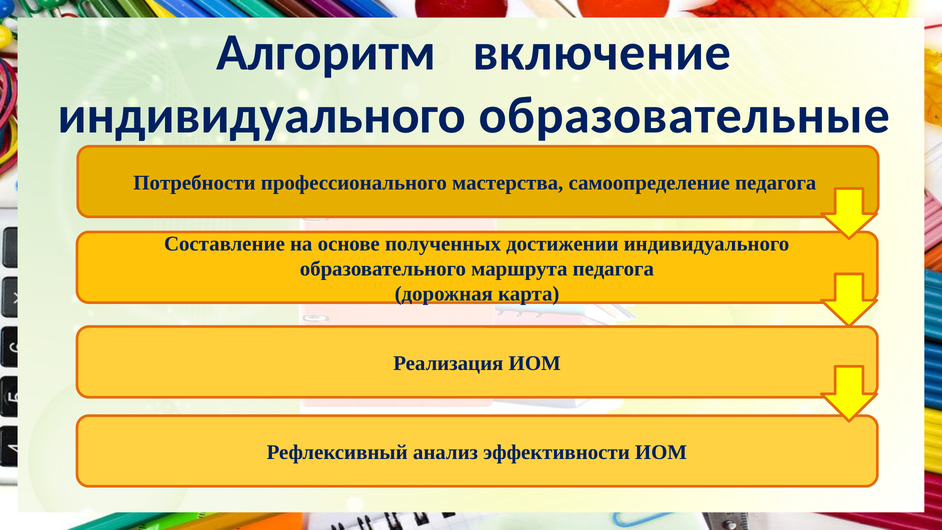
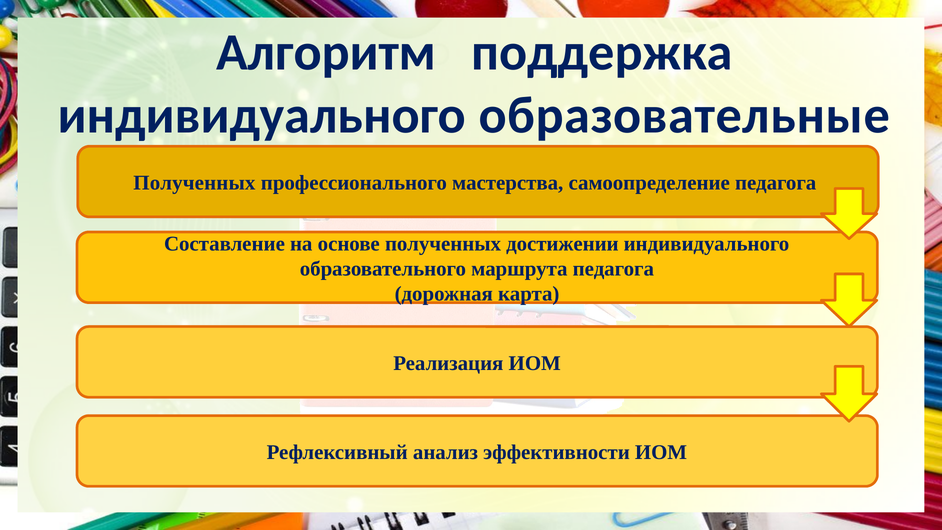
включение: включение -> поддержка (602, 52)
Потребности: Потребности -> Полученных (194, 183)
